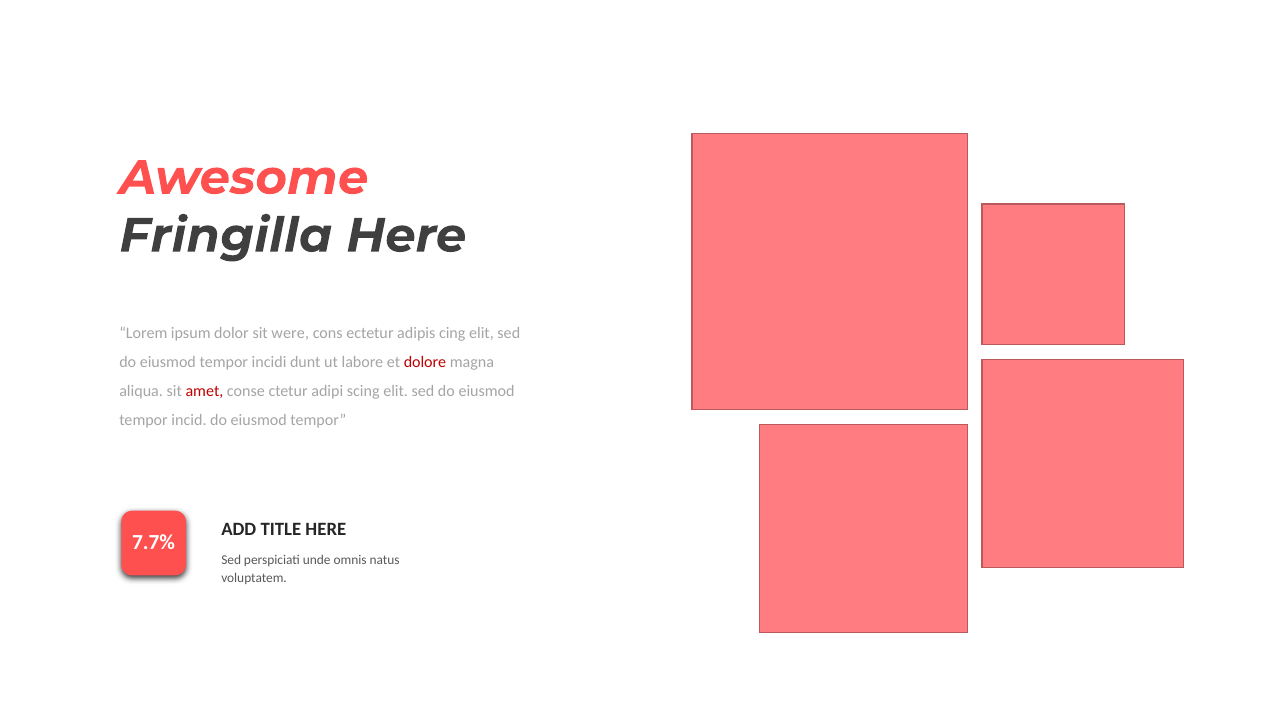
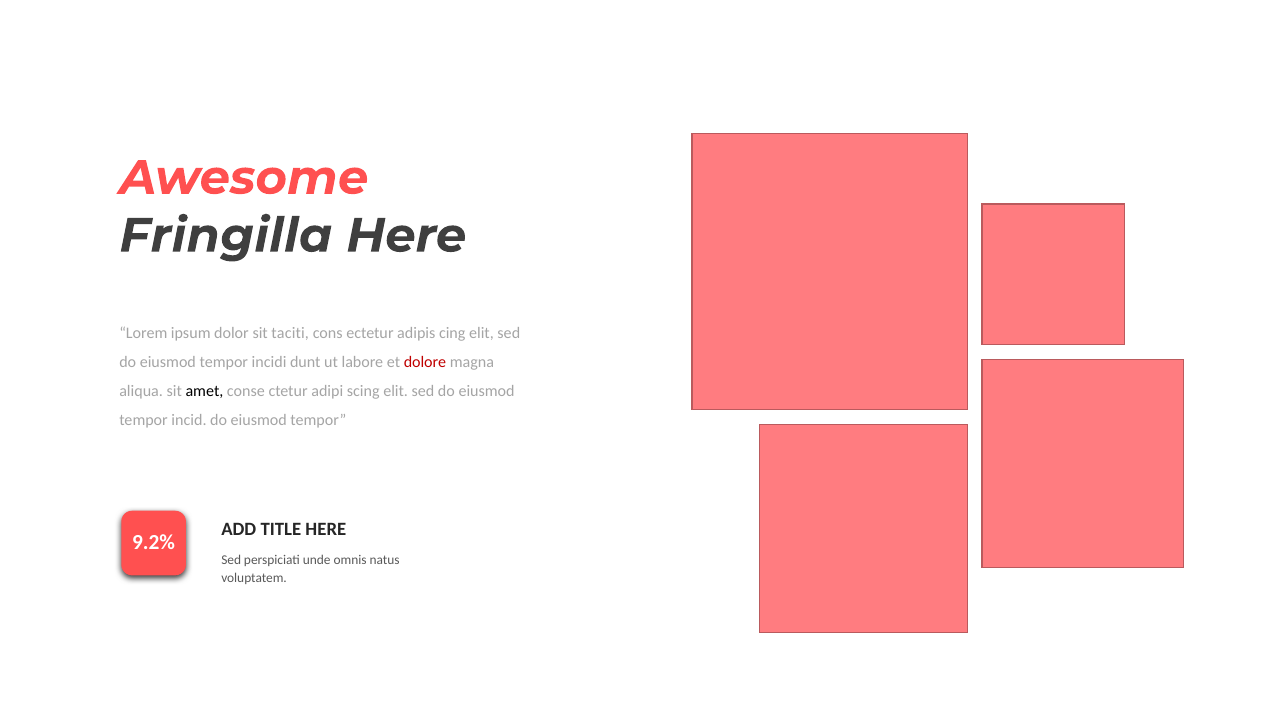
were: were -> taciti (290, 334)
amet colour: red -> black (204, 391)
7.7%: 7.7% -> 9.2% (154, 543)
